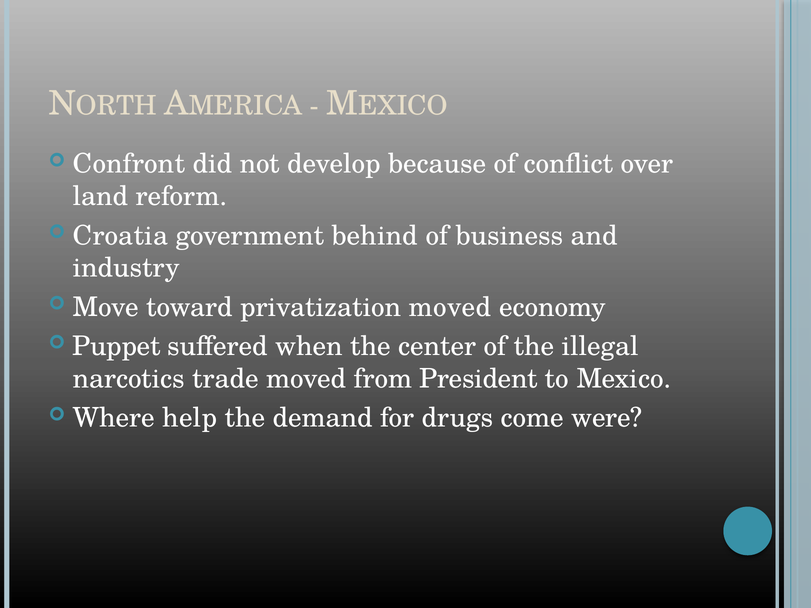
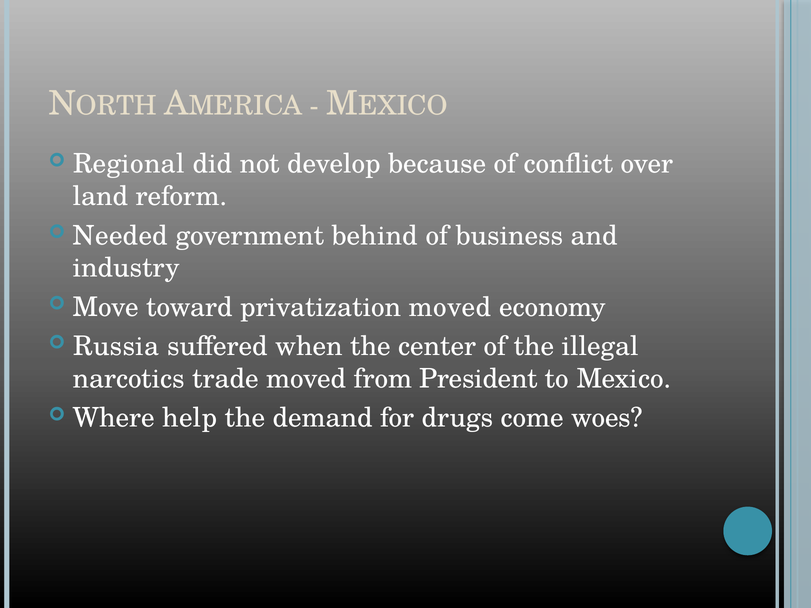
Confront: Confront -> Regional (129, 164)
Croatia: Croatia -> Needed (120, 236)
Puppet: Puppet -> Russia (116, 347)
were: were -> woes (607, 418)
